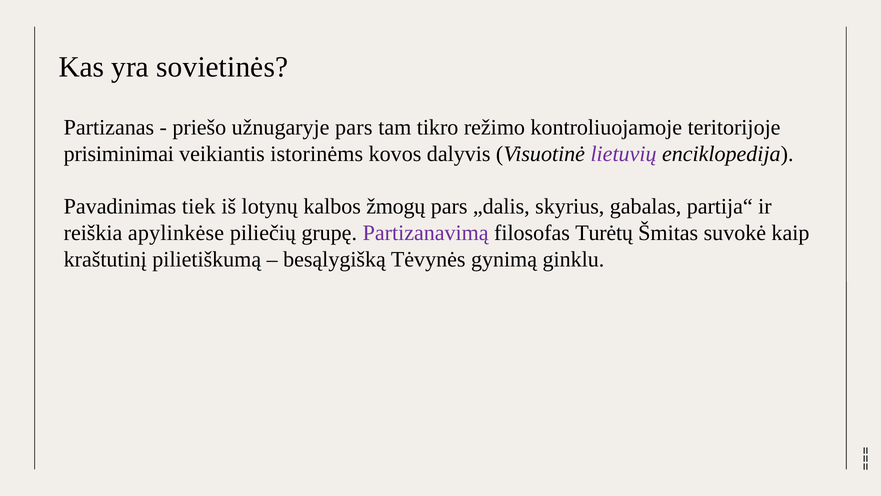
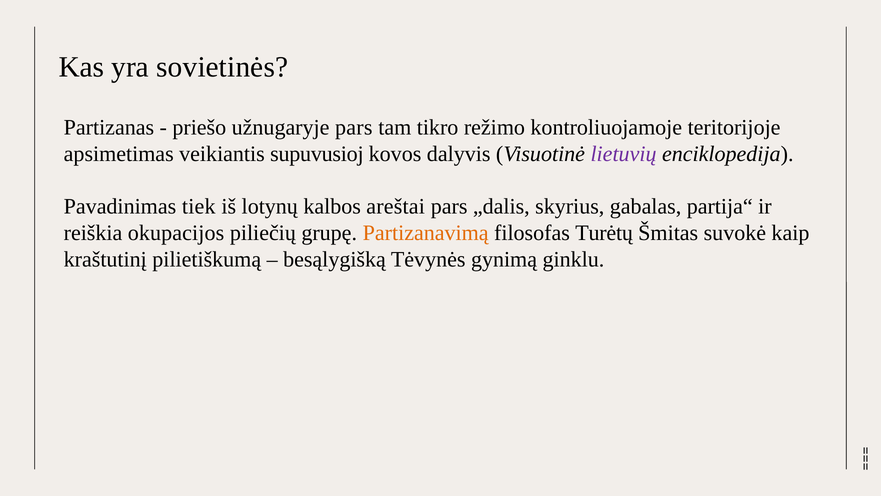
prisiminimai: prisiminimai -> apsimetimas (119, 154)
istorinėms: istorinėms -> supuvusioj (317, 154)
žmogų: žmogų -> areštai (396, 207)
apylinkėse: apylinkėse -> okupacijos (176, 233)
Partizanavimą colour: purple -> orange (426, 233)
